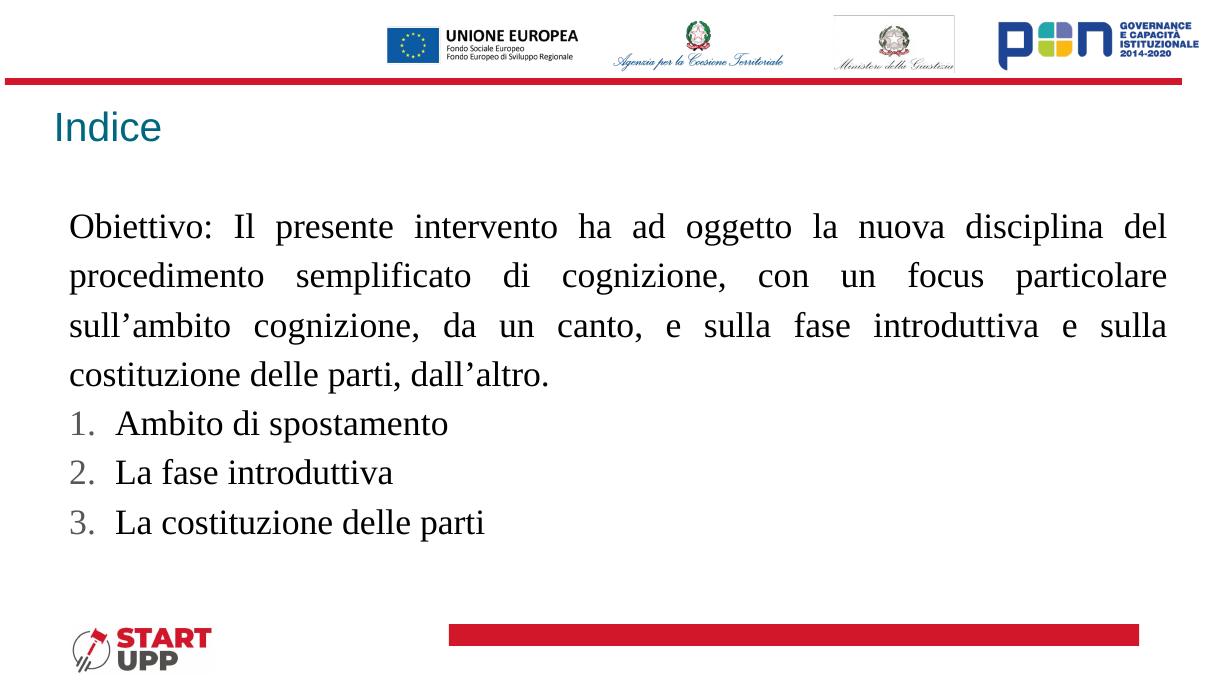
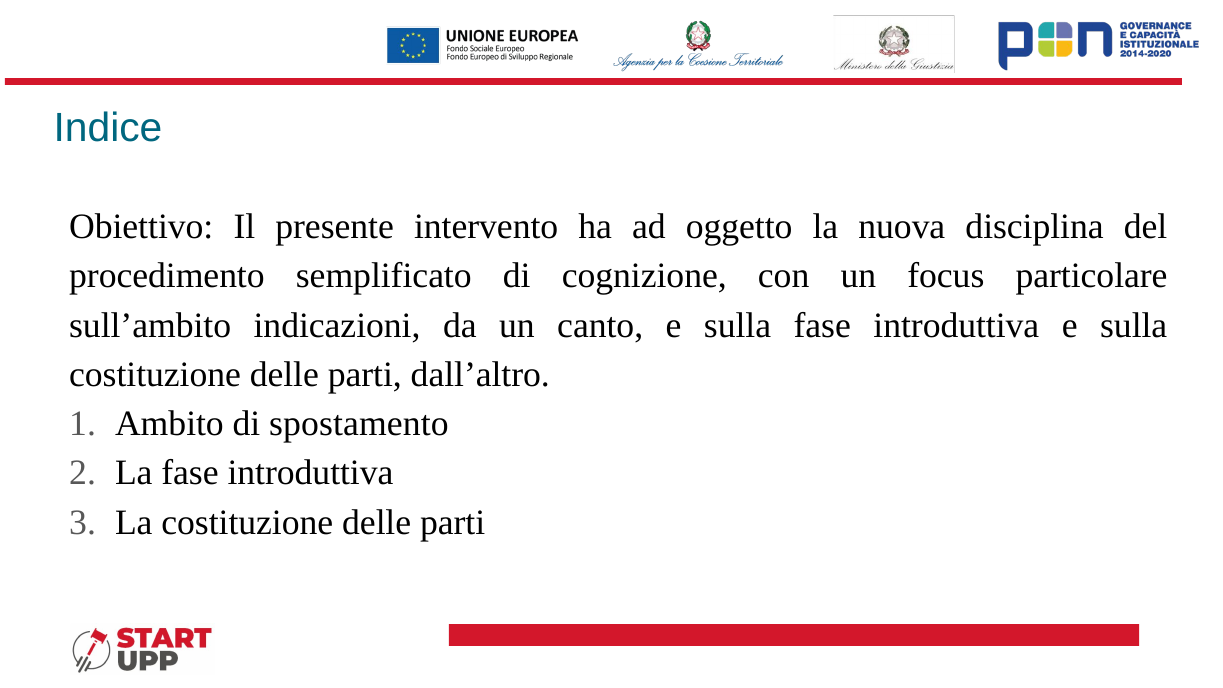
sull’ambito cognizione: cognizione -> indicazioni (337, 325)
